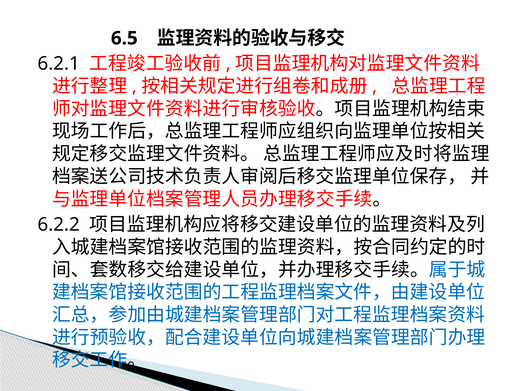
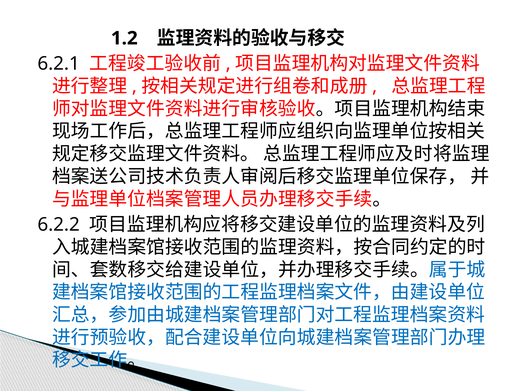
6.5: 6.5 -> 1.2 (124, 38)
